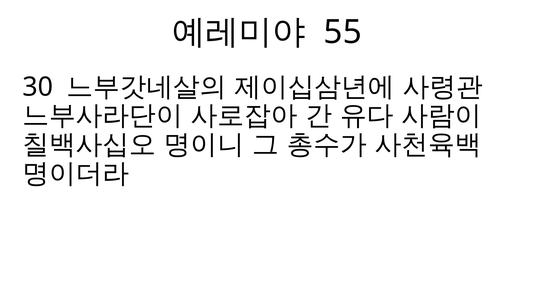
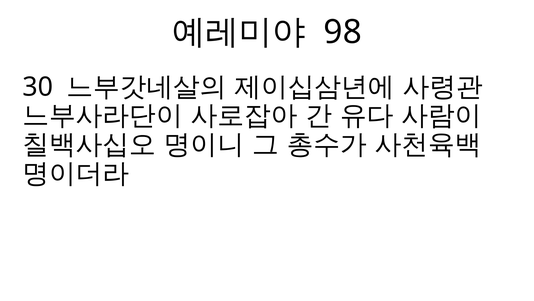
55: 55 -> 98 (343, 32)
